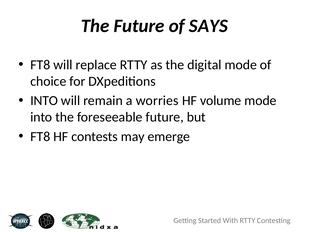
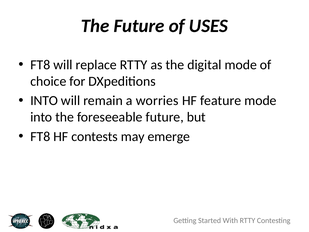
SAYS: SAYS -> USES (208, 26)
volume: volume -> feature (221, 101)
